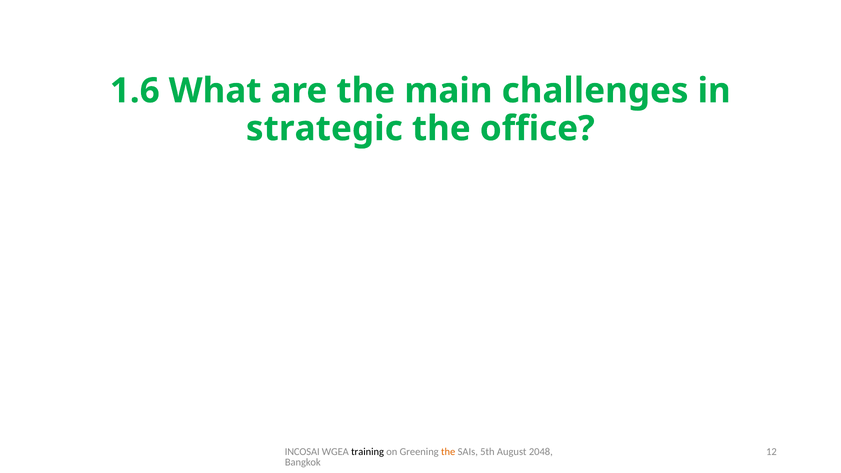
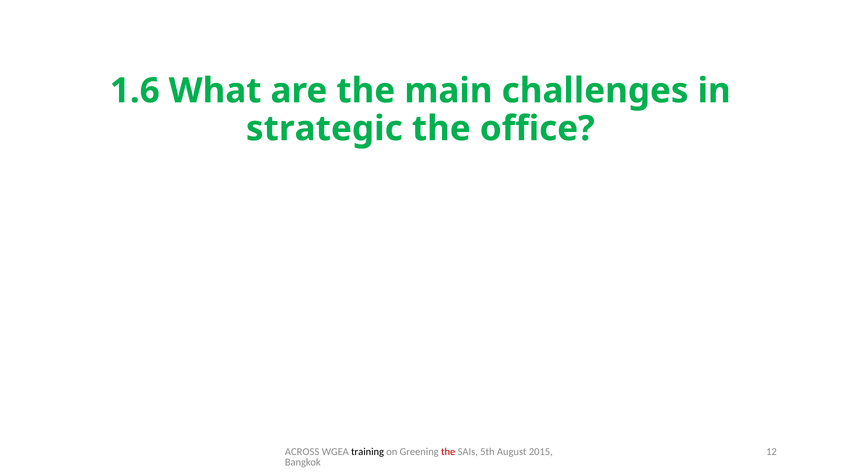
INCOSAI: INCOSAI -> ACROSS (302, 452)
the colour: orange -> red (448, 452)
2048: 2048 -> 2015 (541, 452)
